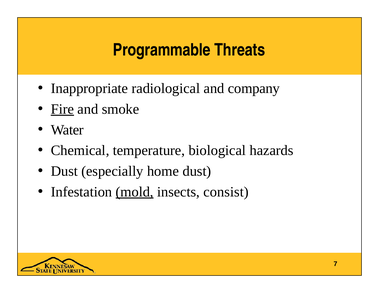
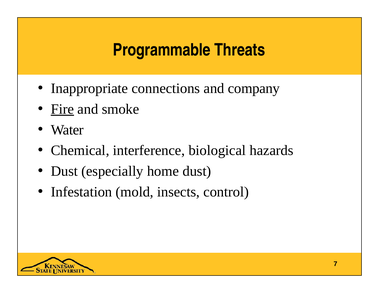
radiological: radiological -> connections (166, 88)
temperature: temperature -> interference (149, 150)
mold underline: present -> none (135, 192)
consist: consist -> control (226, 192)
